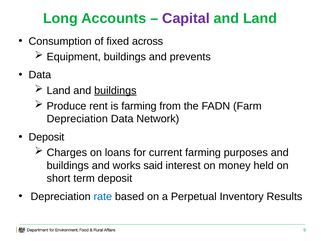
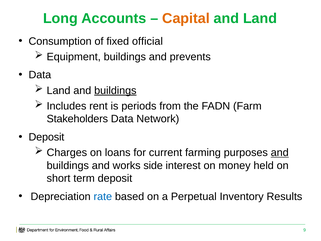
Capital colour: purple -> orange (186, 18)
across: across -> official (147, 41)
Produce: Produce -> Includes (67, 106)
is farming: farming -> periods (139, 106)
Depreciation: Depreciation -> Stakeholders (77, 119)
and underline: none -> present (280, 152)
said: said -> side (153, 165)
